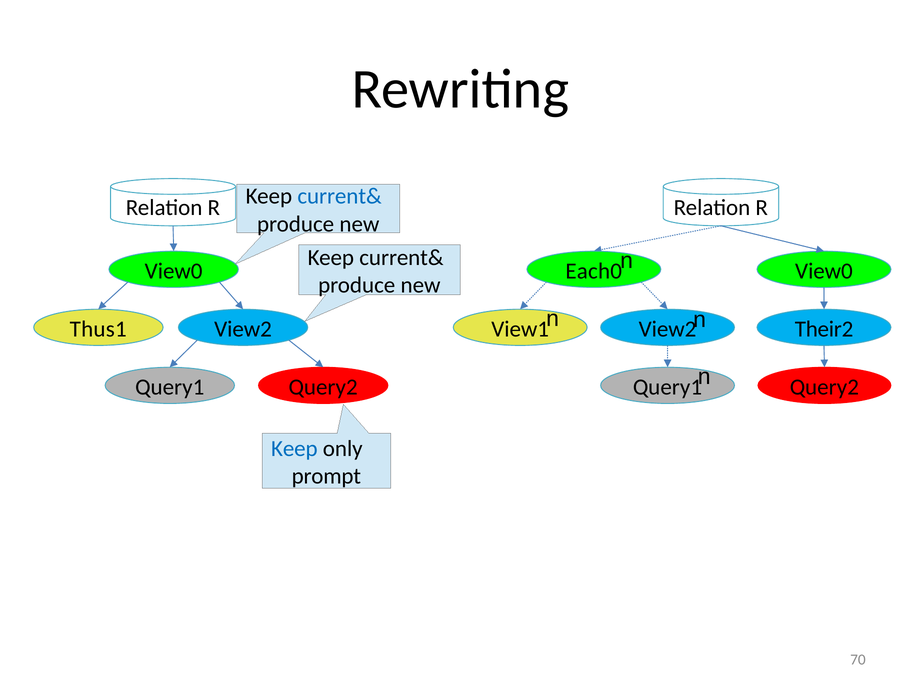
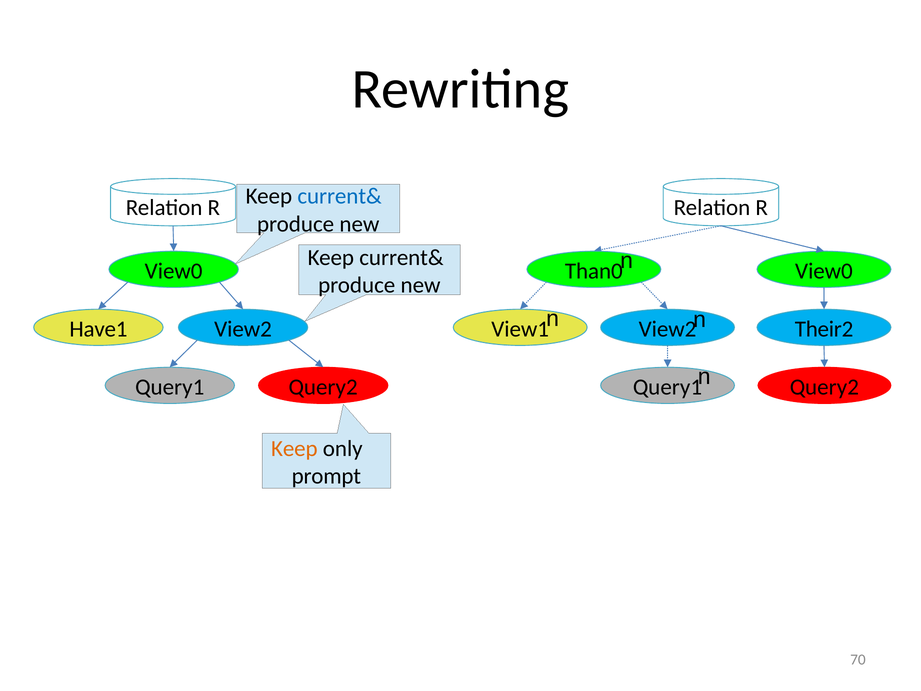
Each0: Each0 -> Than0 (594, 271)
Thus1: Thus1 -> Have1 (98, 329)
Keep colour: blue -> orange (294, 448)
